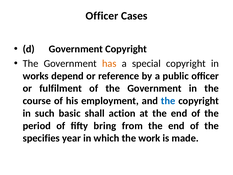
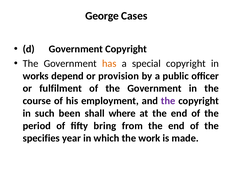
Officer: Officer -> George (102, 16)
reference: reference -> provision (119, 76)
the colour: blue -> purple (168, 101)
basic: basic -> been (70, 113)
action: action -> where (122, 113)
